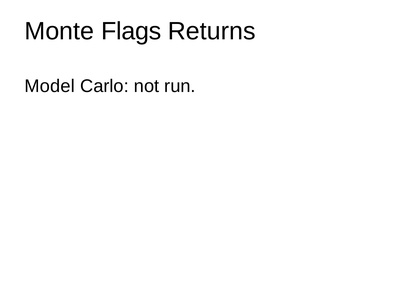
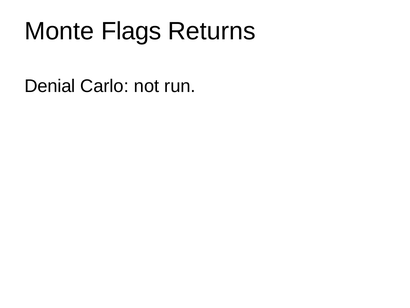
Model: Model -> Denial (50, 86)
